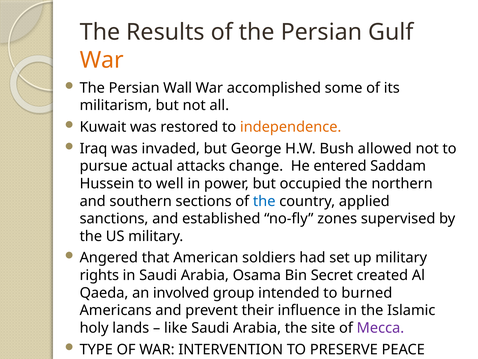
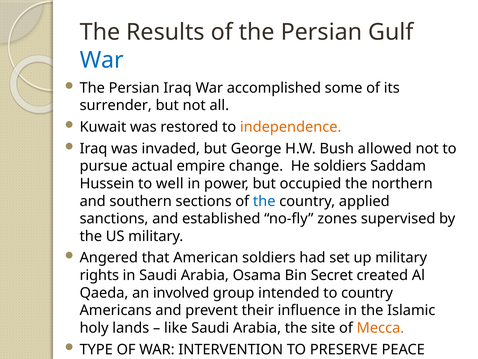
War colour: orange -> blue (102, 60)
Persian Wall: Wall -> Iraq (178, 88)
militarism: militarism -> surrender (116, 105)
attacks: attacks -> empire (201, 166)
He entered: entered -> soldiers (340, 166)
to burned: burned -> country (367, 293)
Mecca colour: purple -> orange (380, 328)
